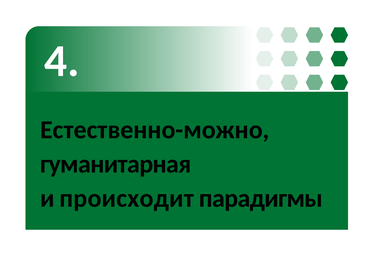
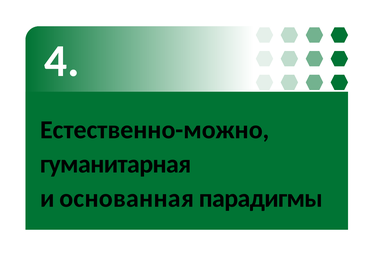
происходит: происходит -> основанная (127, 198)
